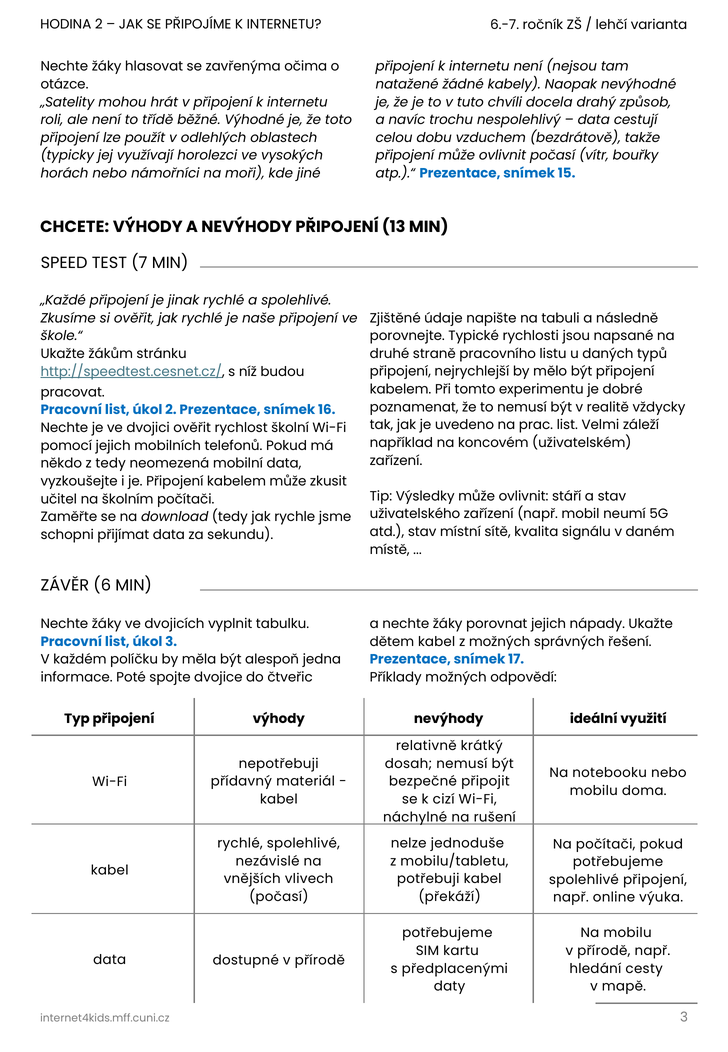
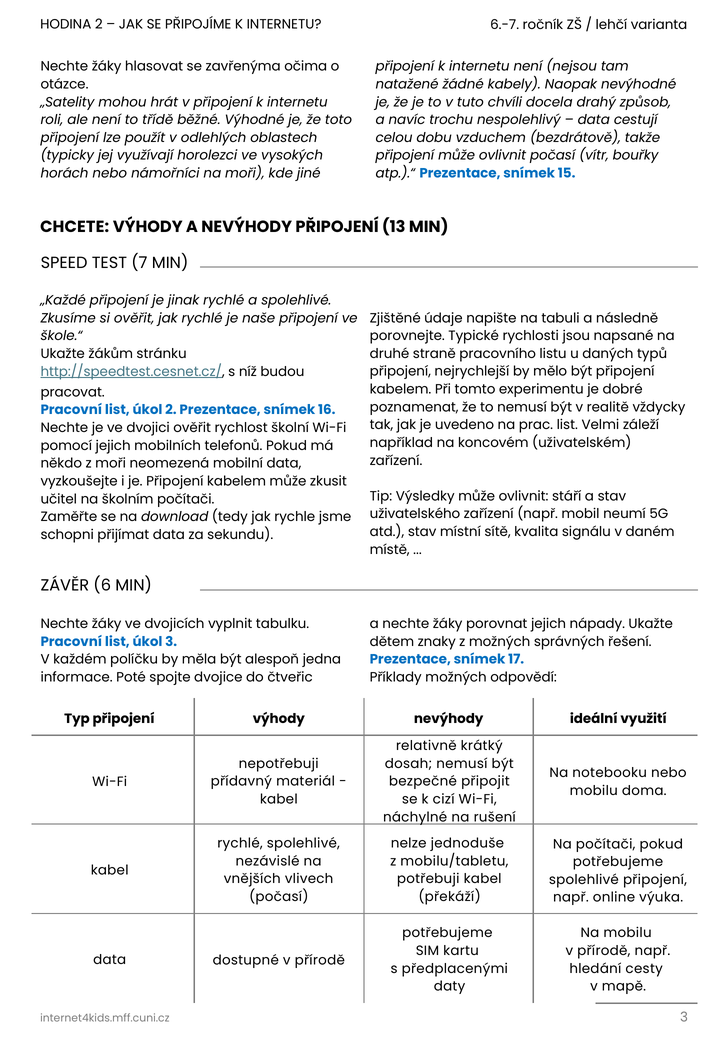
z tedy: tedy -> moři (111, 463)
dětem kabel: kabel -> znaky (437, 641)
